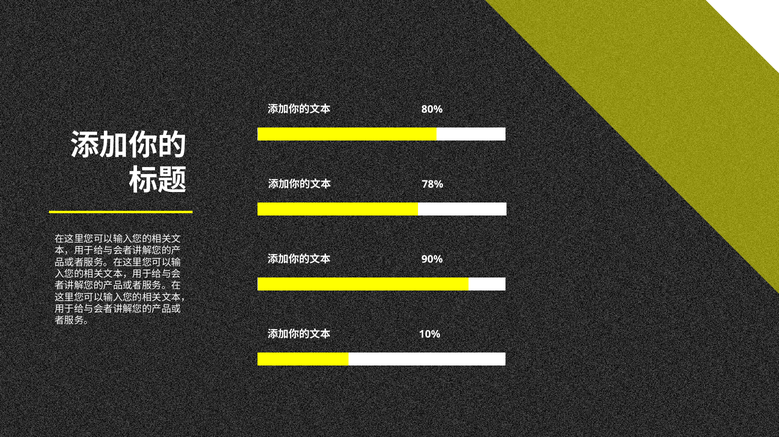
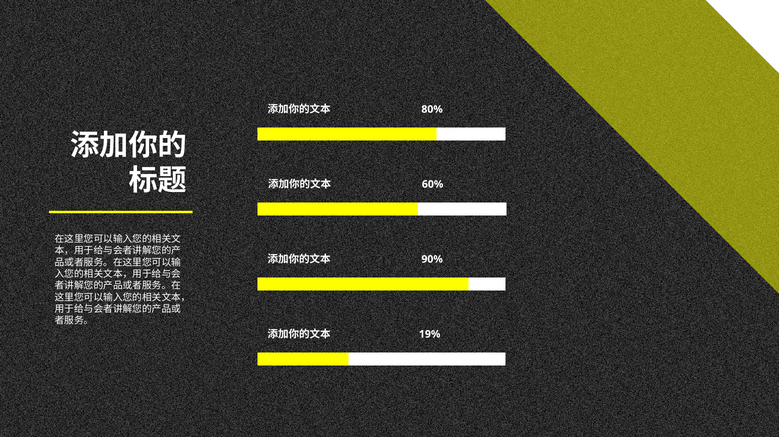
78%: 78% -> 60% (433, 184)
10%: 10% -> 19% (430, 335)
